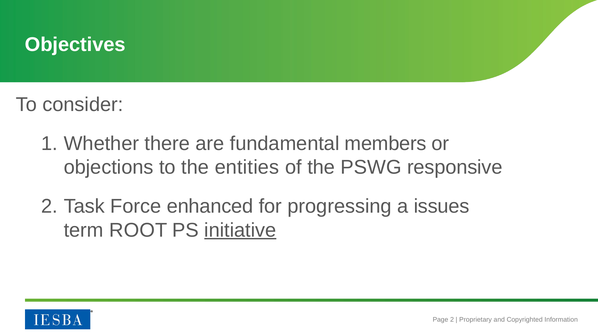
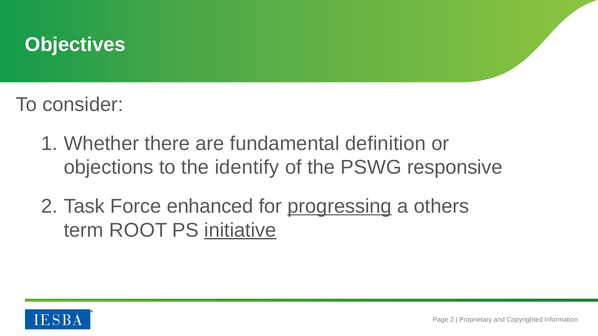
members: members -> definition (385, 144)
entities: entities -> identify (247, 168)
progressing underline: none -> present (340, 206)
issues: issues -> others (441, 206)
